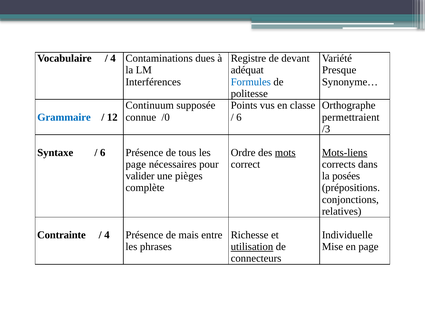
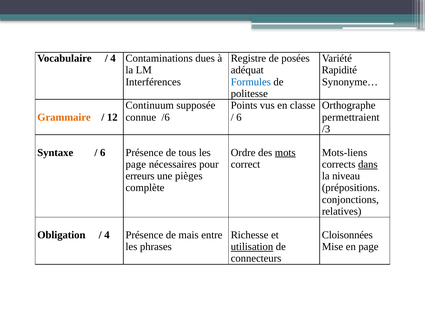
devant: devant -> posées (296, 58)
Presque: Presque -> Rapidité (339, 70)
Grammaire colour: blue -> orange (64, 117)
/0: /0 -> /6 (166, 117)
Mots-liens underline: present -> none (345, 152)
dans underline: none -> present (368, 164)
valider: valider -> erreurs (140, 176)
posées: posées -> niveau (346, 176)
Contrainte: Contrainte -> Obligation (61, 235)
Individuelle: Individuelle -> Cloisonnées (347, 235)
